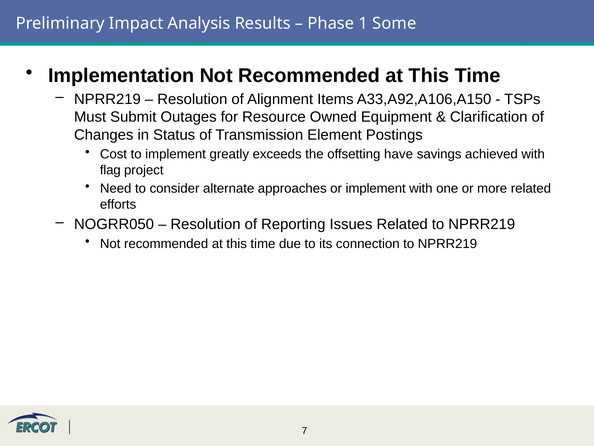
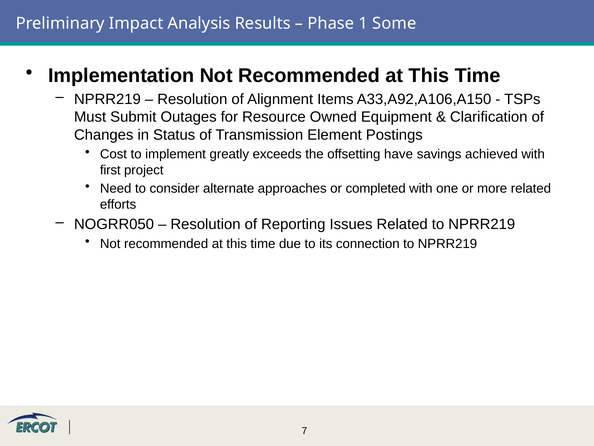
flag: flag -> first (110, 170)
or implement: implement -> completed (376, 188)
